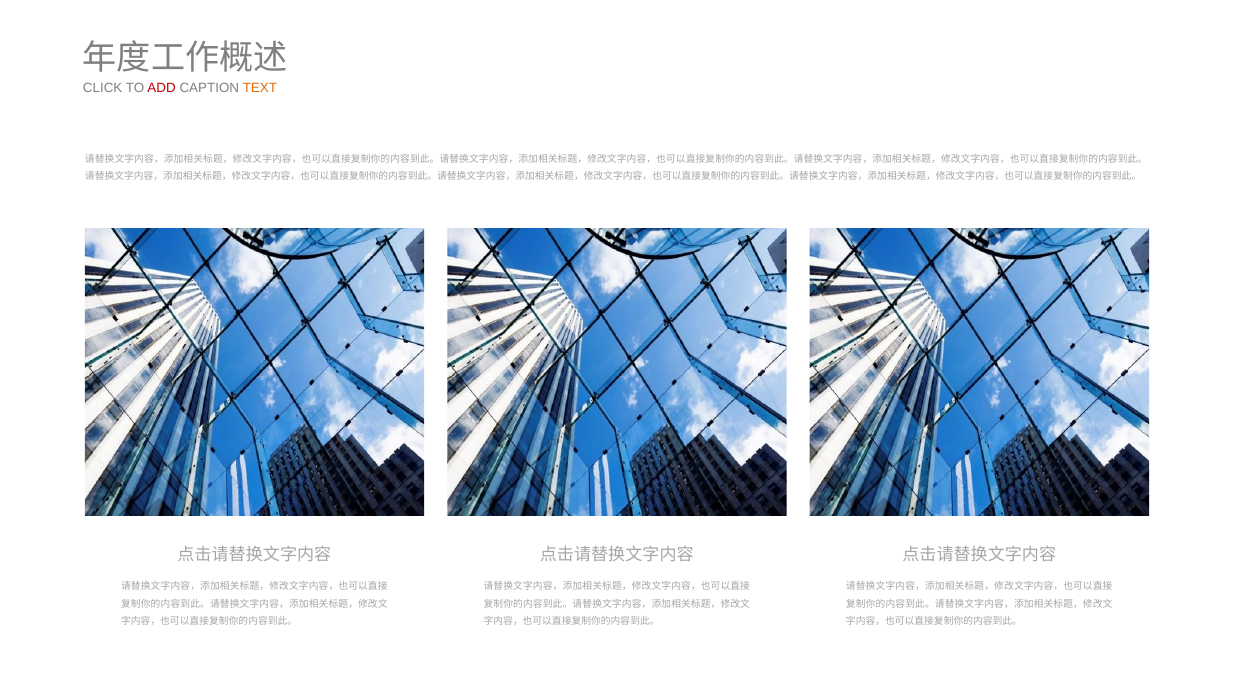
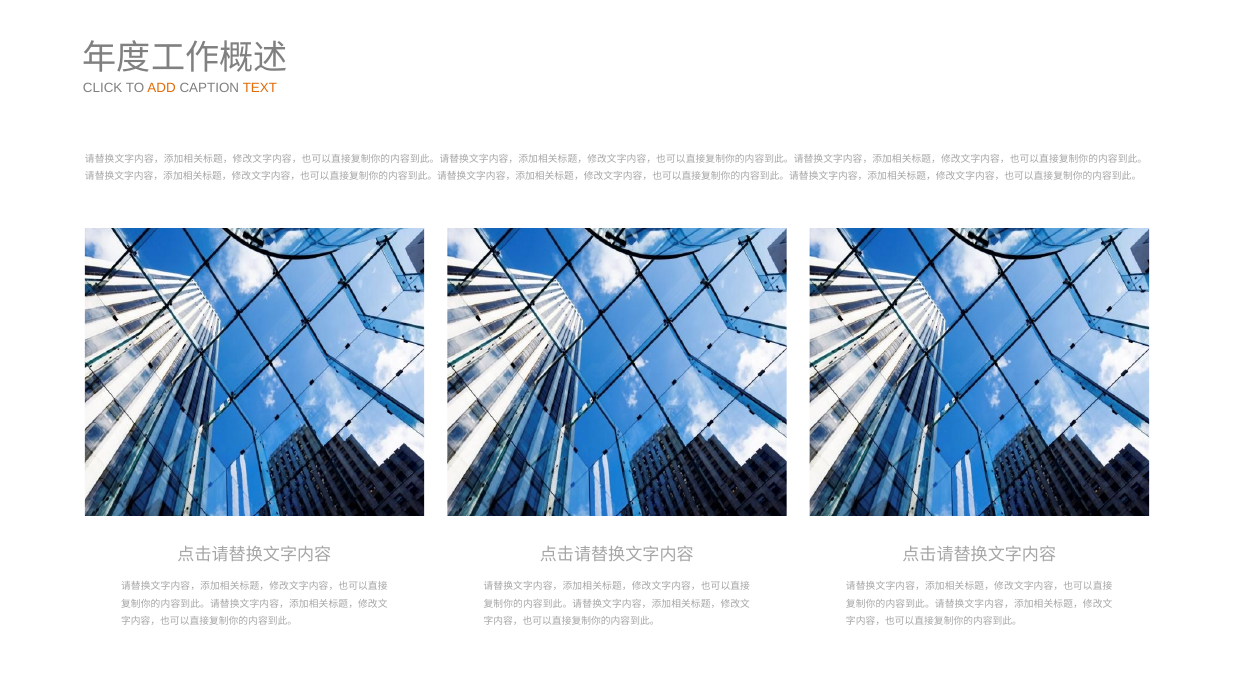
ADD colour: red -> orange (162, 88)
